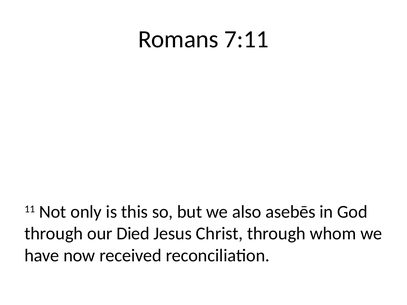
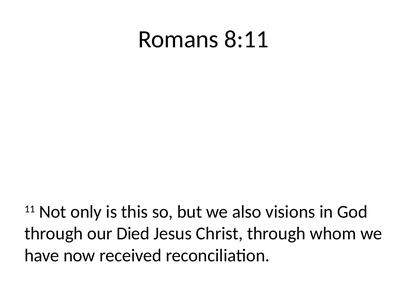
7:11: 7:11 -> 8:11 (247, 39)
asebēs: asebēs -> visions (290, 212)
